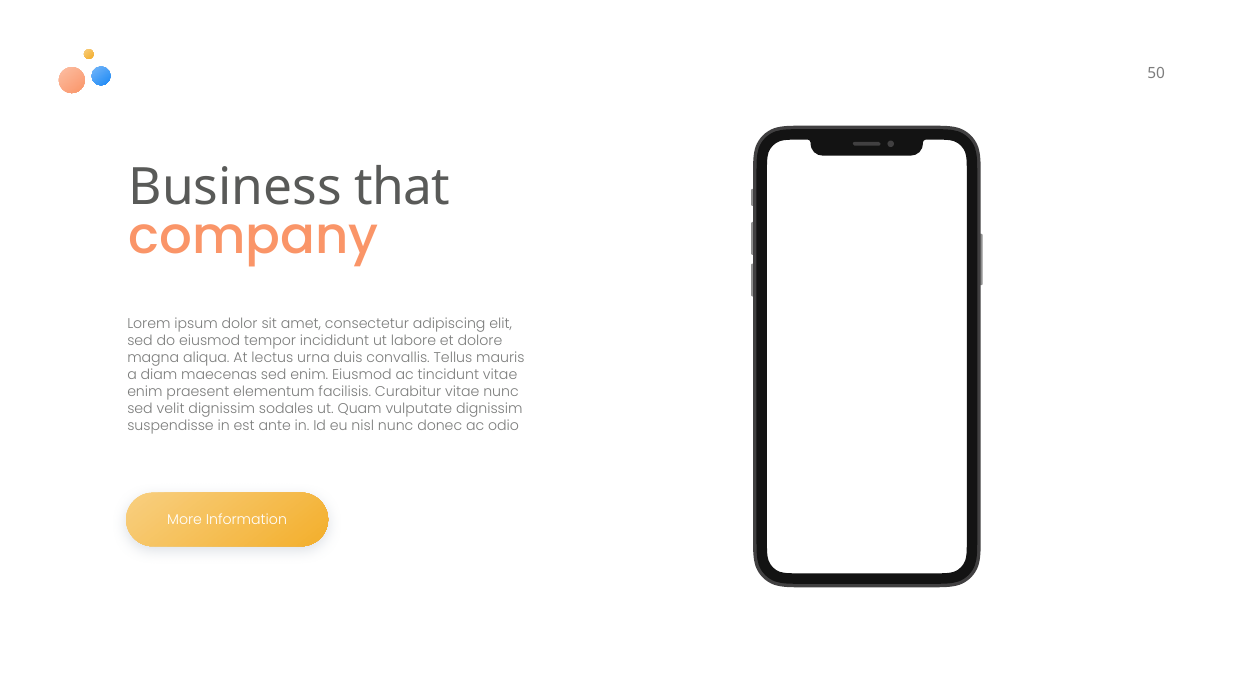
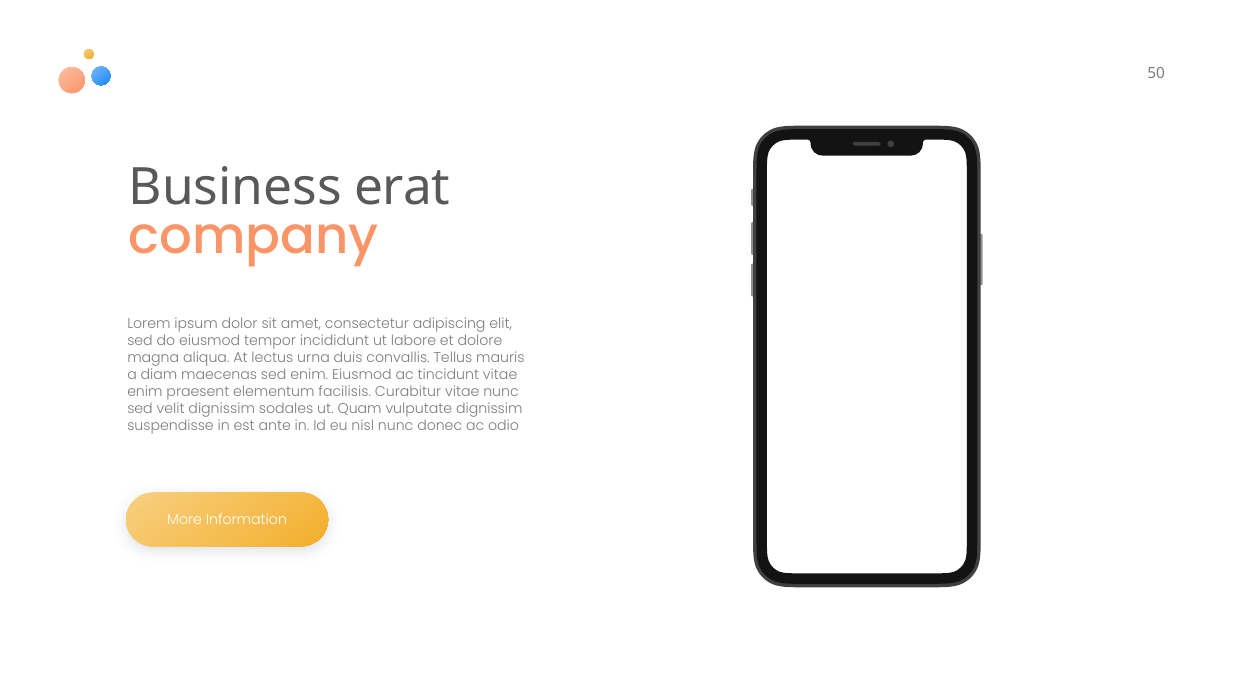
that: that -> erat (402, 187)
